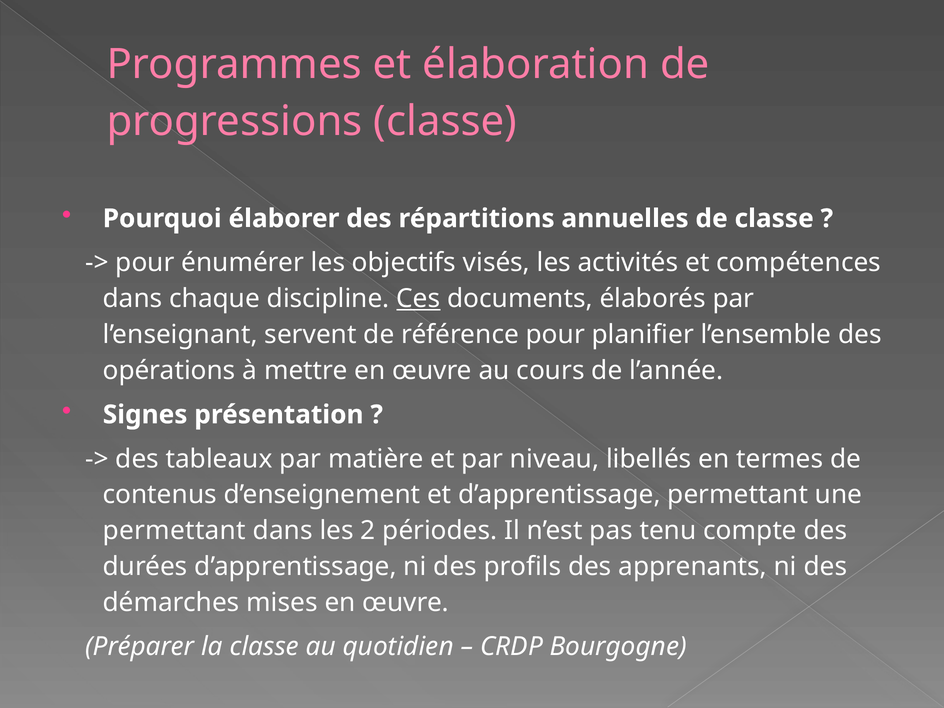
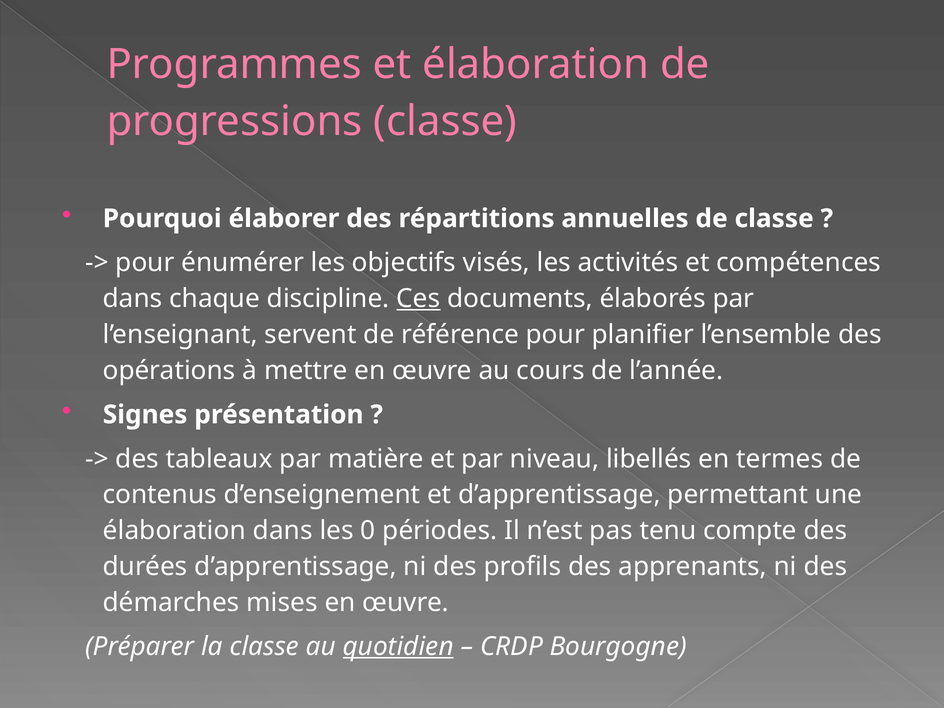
permettant: permettant -> élaboration (174, 531)
2: 2 -> 0 (368, 531)
quotidien underline: none -> present (398, 647)
